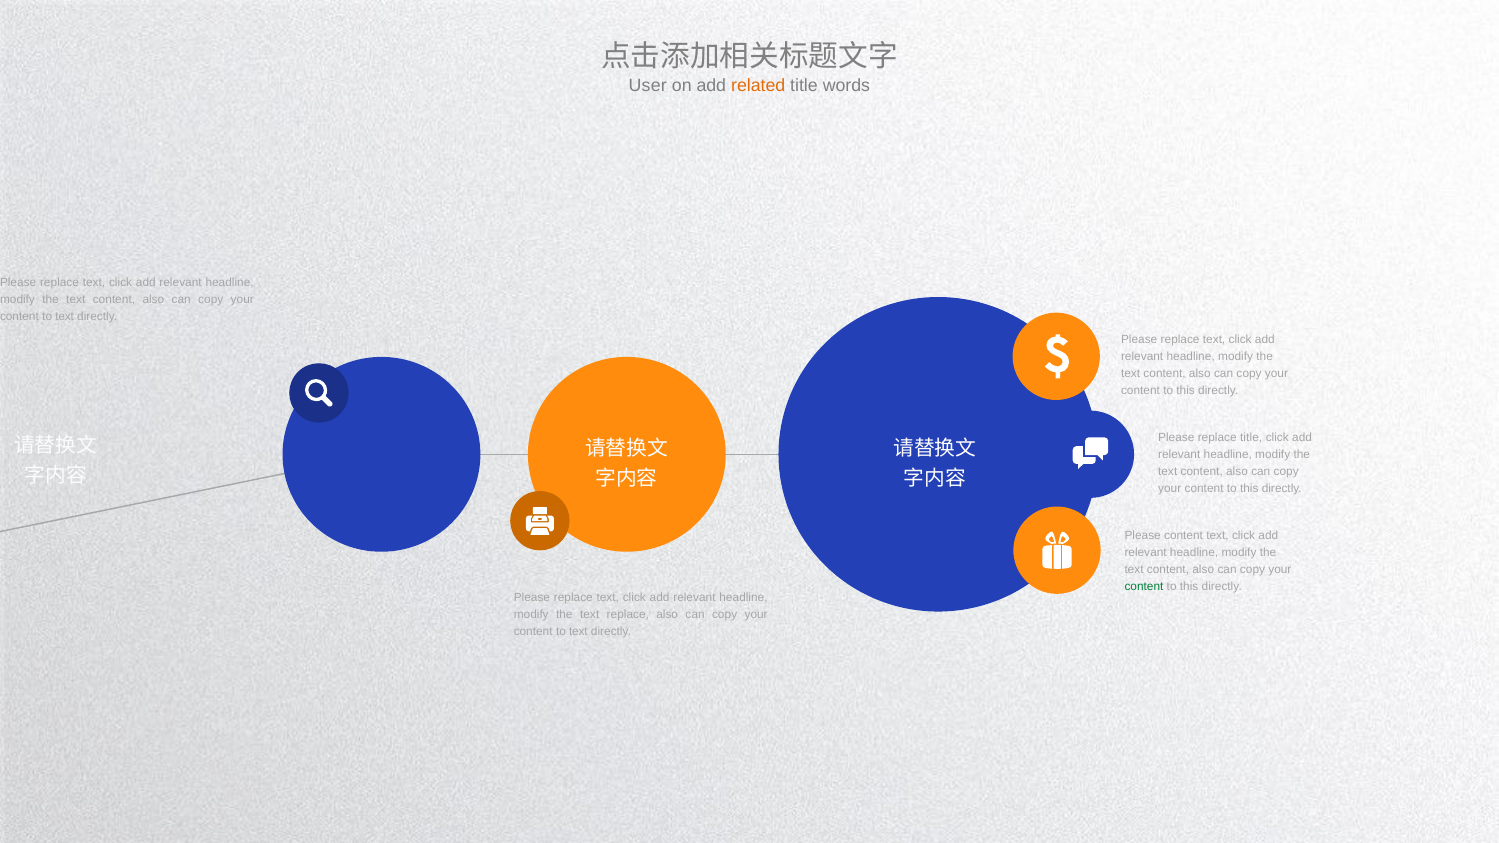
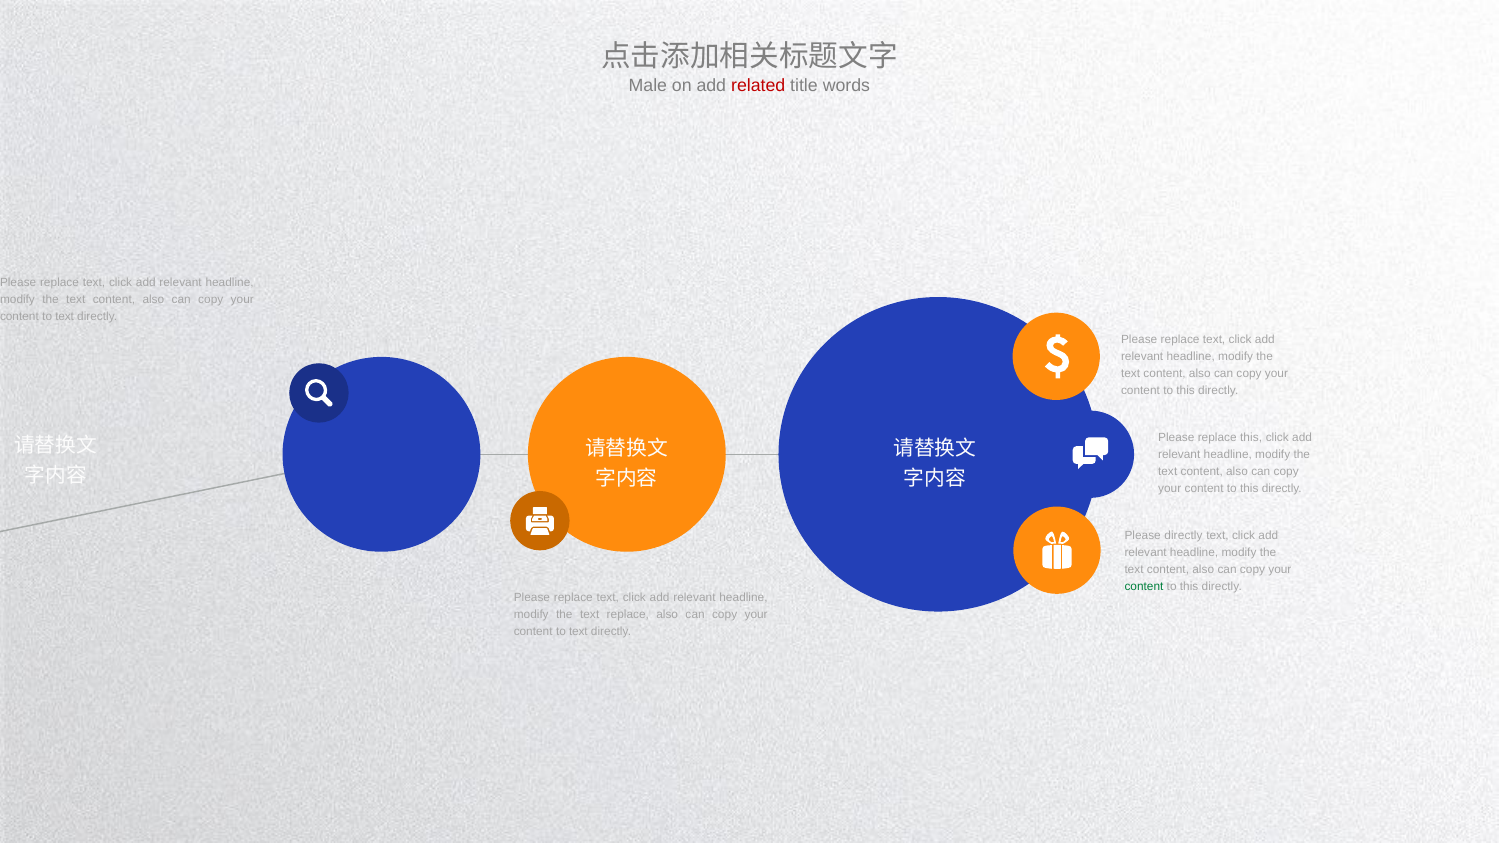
User: User -> Male (648, 86)
related colour: orange -> red (758, 86)
replace title: title -> this (1251, 437)
Please content: content -> directly (1183, 536)
